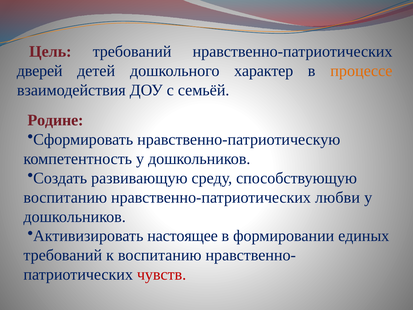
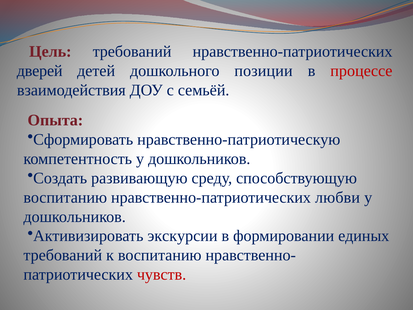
характер: характер -> позиции (264, 71)
процессе colour: orange -> red (361, 71)
Родине: Родине -> Опыта (55, 120)
настоящее: настоящее -> экскурсии (182, 236)
